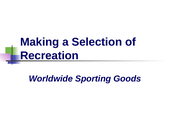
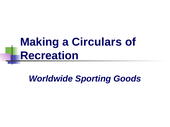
Selection: Selection -> Circulars (97, 42)
